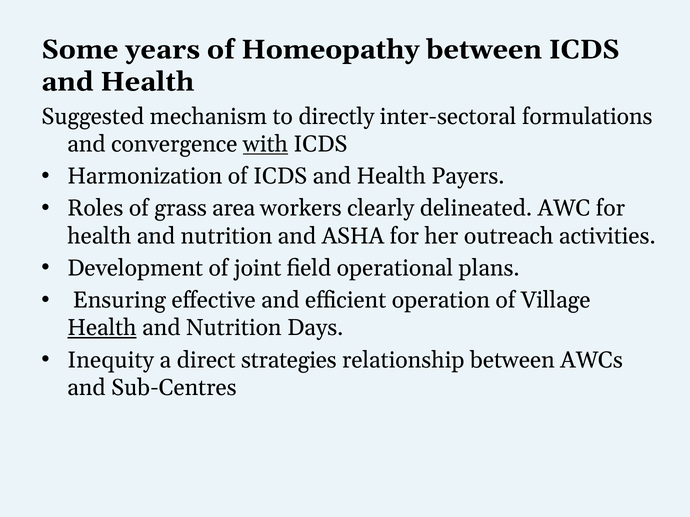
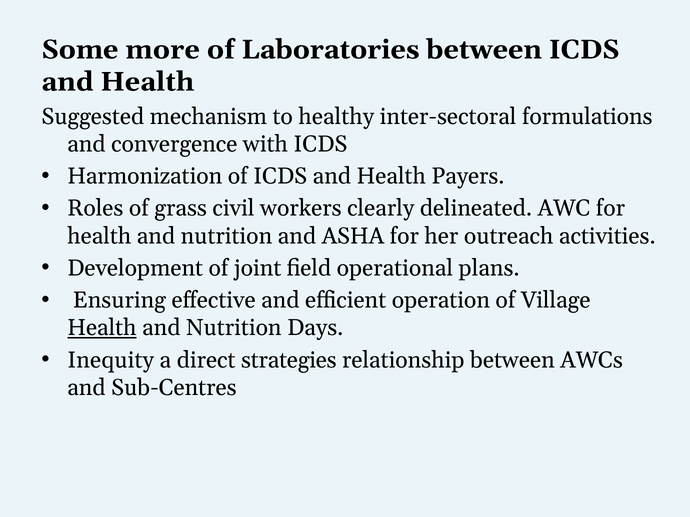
years: years -> more (163, 50)
Homeopathy: Homeopathy -> Laboratories (330, 50)
directly: directly -> healthy (336, 117)
with underline: present -> none (265, 144)
area: area -> civil (234, 209)
